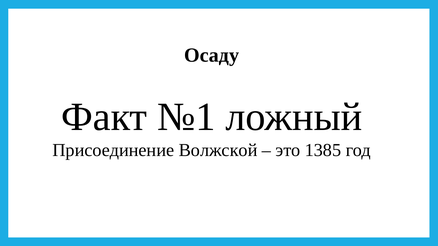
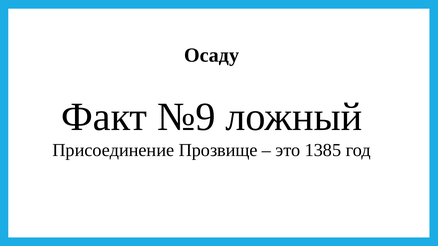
№1: №1 -> №9 (186, 117)
Волжской: Волжской -> Прозвище (218, 151)
